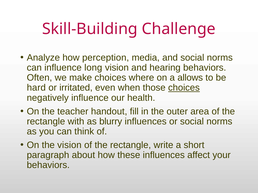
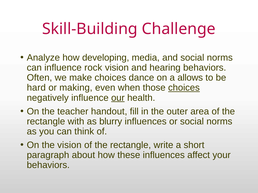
perception: perception -> developing (106, 58)
long: long -> rock (93, 68)
where: where -> dance (141, 78)
irritated: irritated -> making (76, 88)
our underline: none -> present (118, 98)
